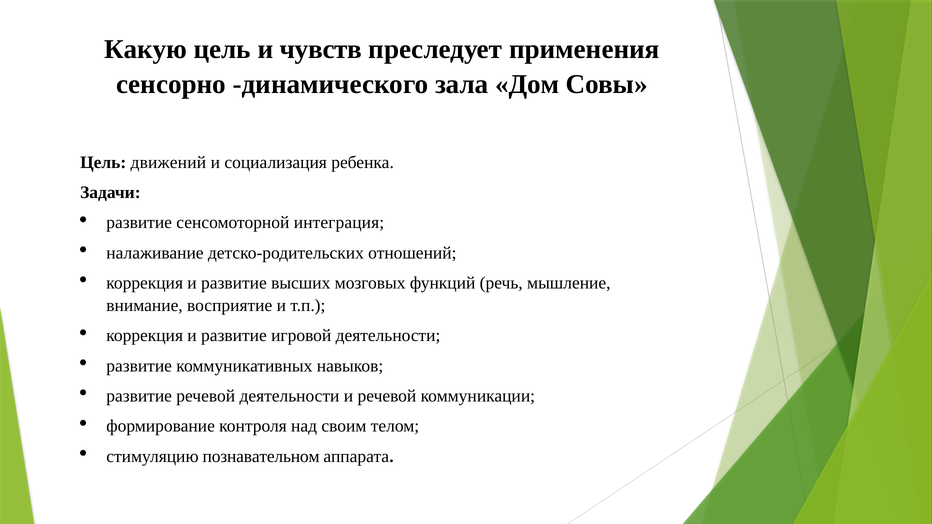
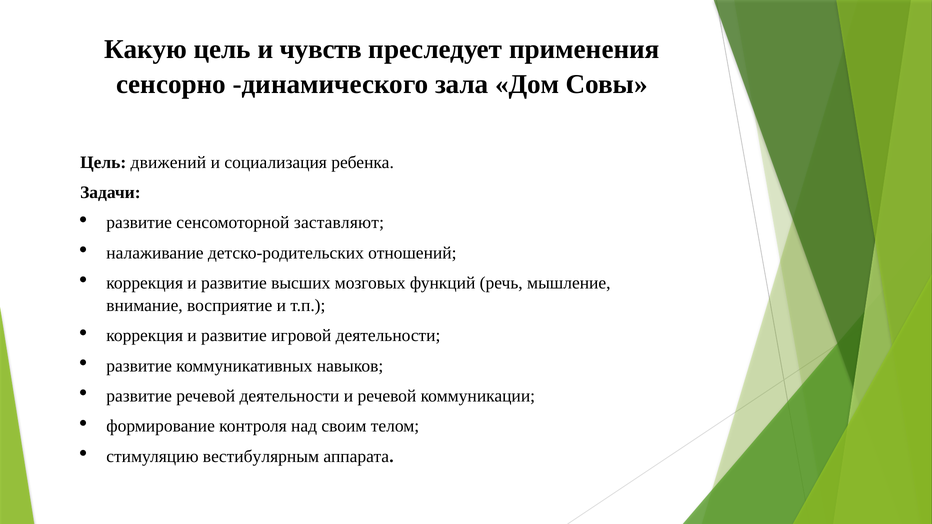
интеграция: интеграция -> заставляют (339, 223)
познавательном: познавательном -> вестибулярным (261, 457)
